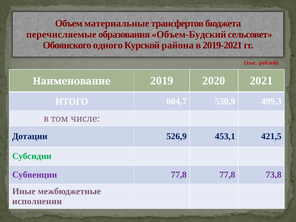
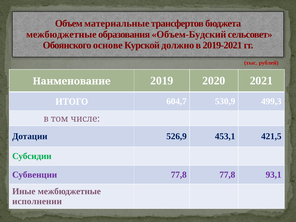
перечисляемые: перечисляемые -> межбюджетные (61, 34)
одного: одного -> основе (108, 45)
района: района -> должно (178, 45)
73,8: 73,8 -> 93,1 (274, 175)
